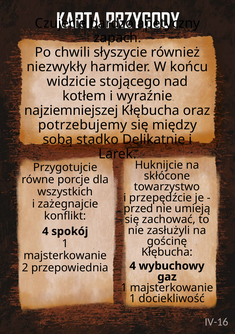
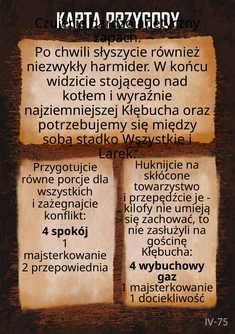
Delikatnie: Delikatnie -> Wszystkie (154, 139)
przed: przed -> kilofy (138, 208)
IV-16: IV-16 -> IV-75 (216, 322)
